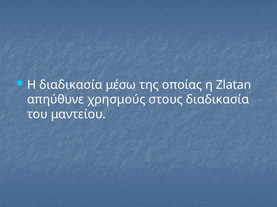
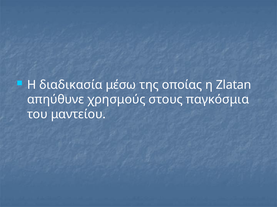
στους διαδικασία: διαδικασία -> παγκόσμια (218, 100)
